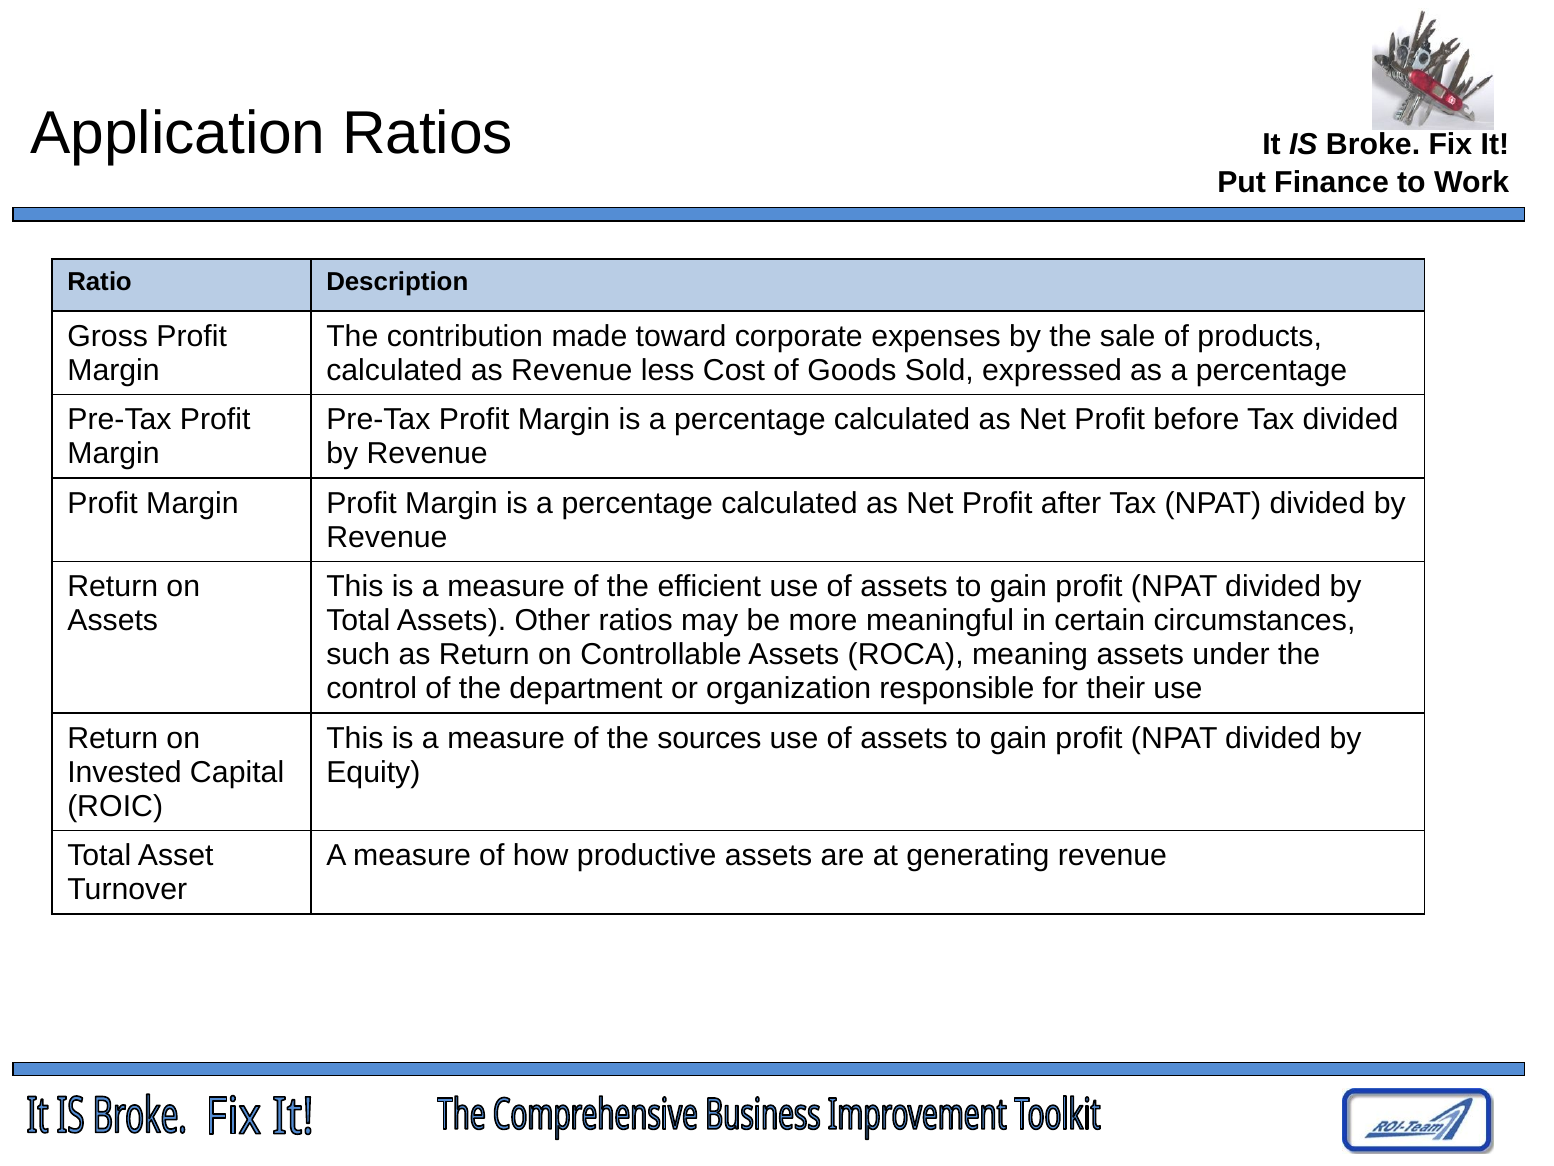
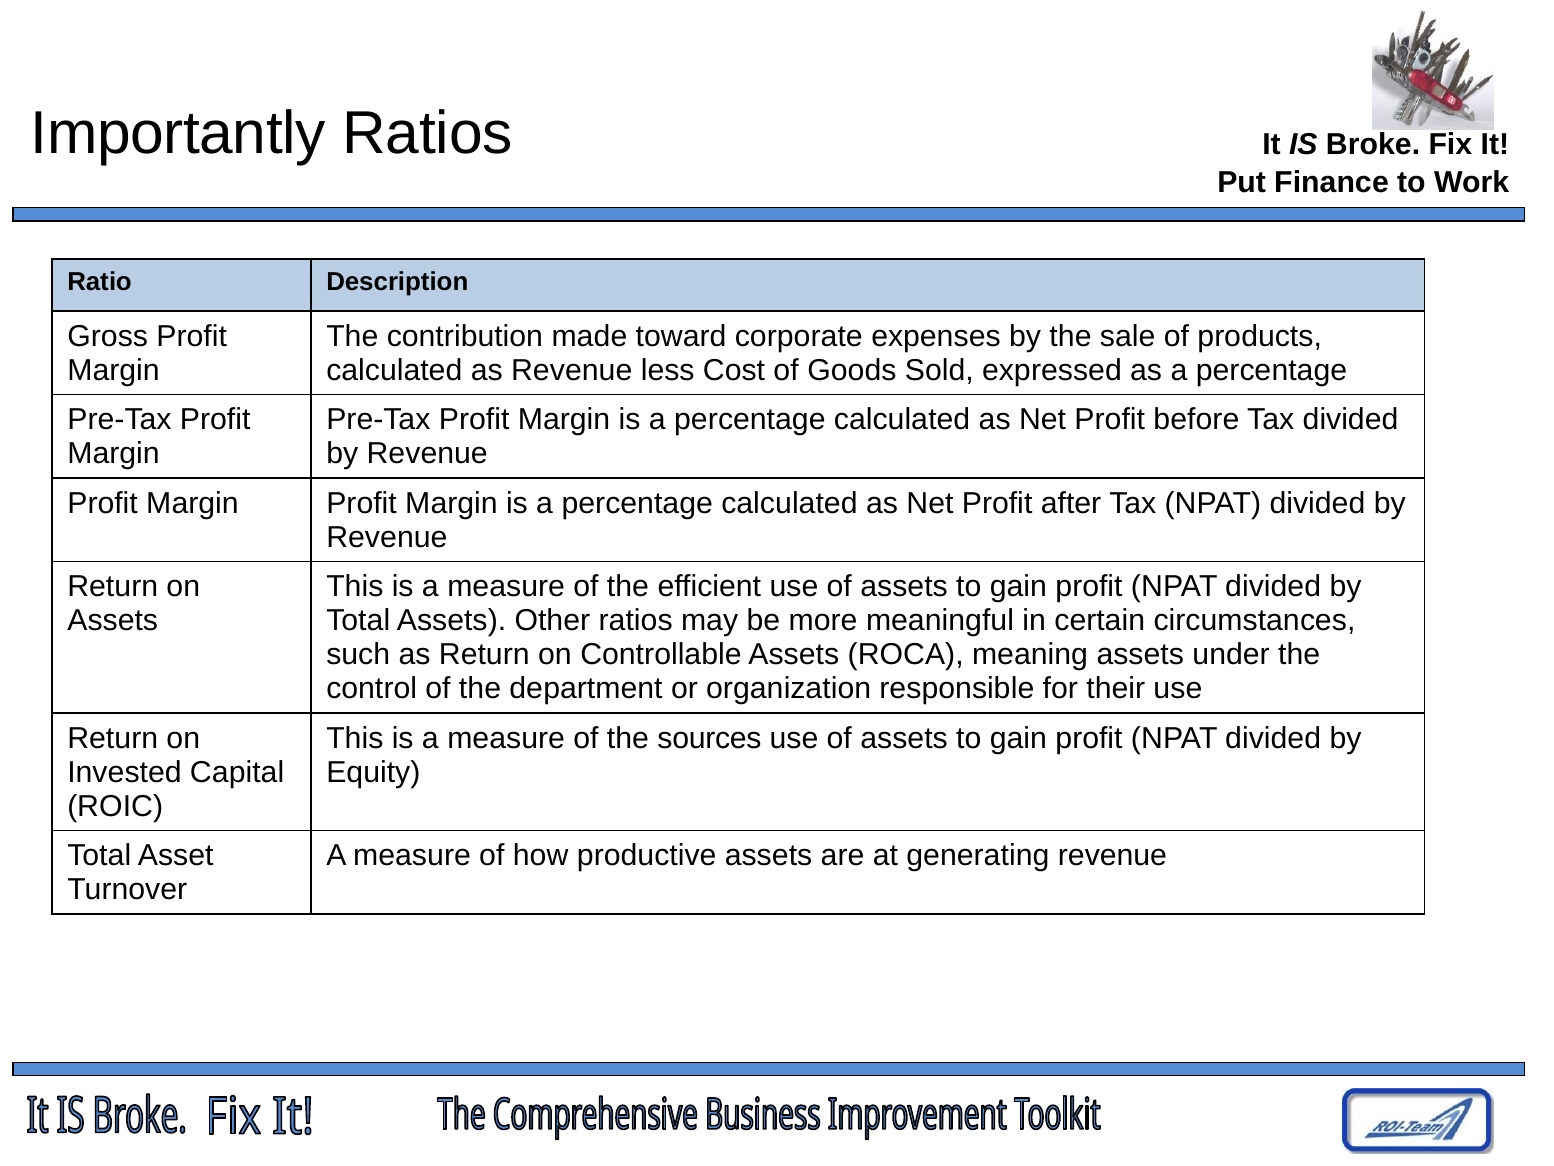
Application: Application -> Importantly (178, 134)
